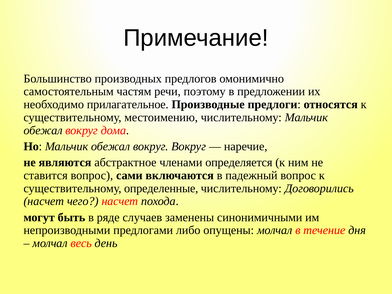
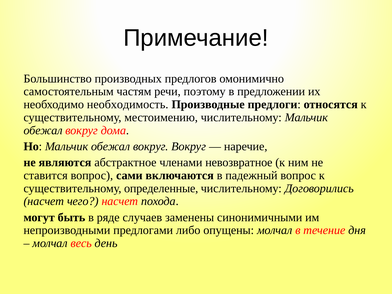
прилагательное: прилагательное -> необходимость (128, 104)
определяется: определяется -> невозвратное (239, 162)
